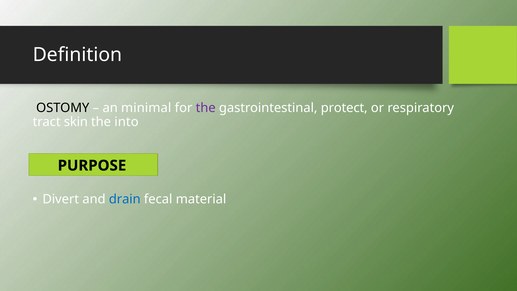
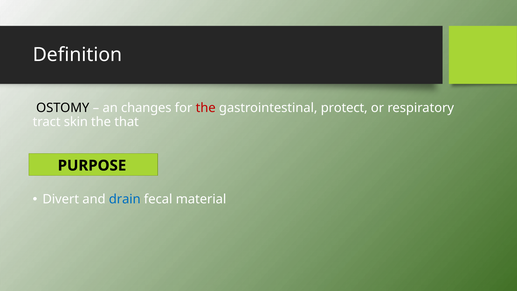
minimal: minimal -> changes (146, 108)
the colour: purple -> red (206, 108)
into: into -> that (127, 122)
